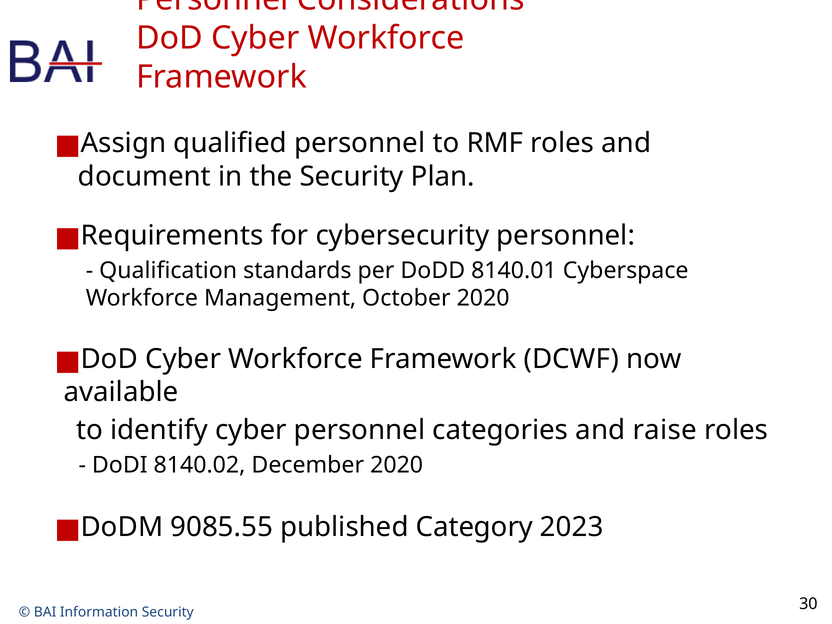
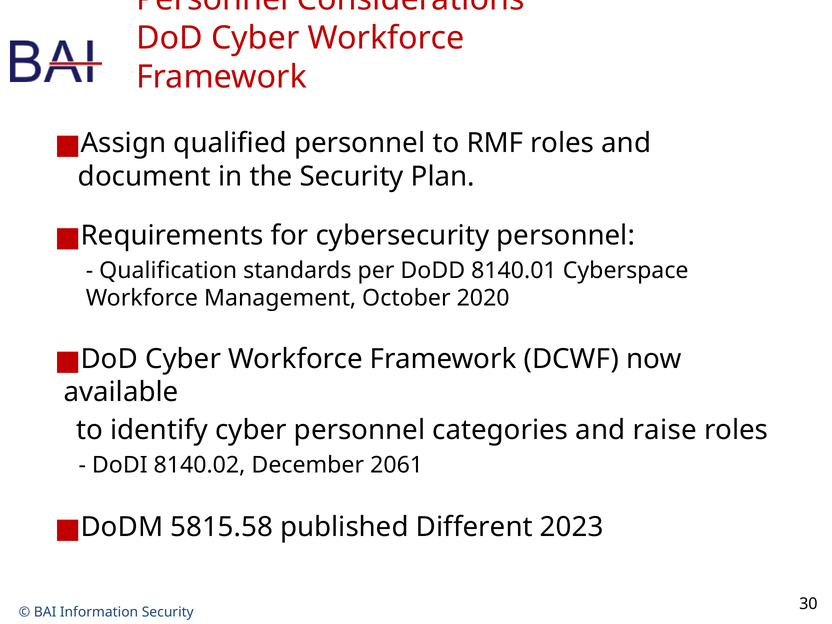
December 2020: 2020 -> 2061 (397, 465)
9085.55: 9085.55 -> 5815.58 (222, 527)
Category: Category -> Different (474, 527)
